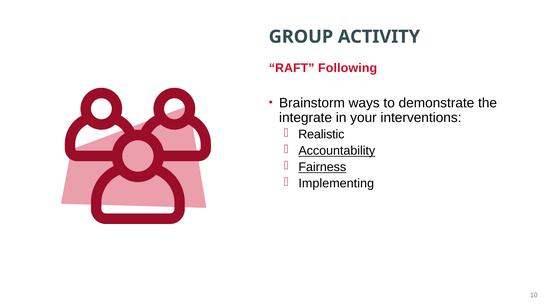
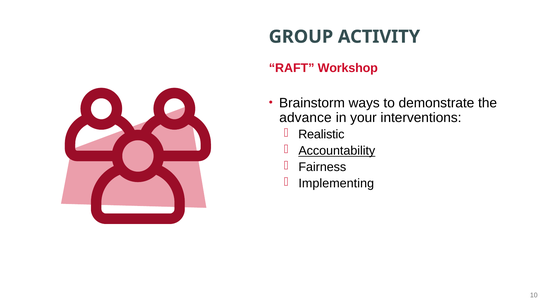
Following: Following -> Workshop (348, 68)
integrate: integrate -> advance (305, 117)
Fairness underline: present -> none (322, 167)
